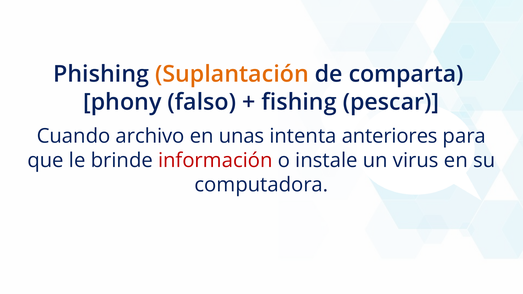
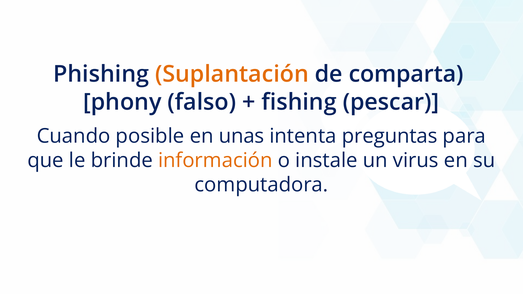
archivo: archivo -> posible (150, 136)
anteriores: anteriores -> preguntas (390, 136)
información colour: red -> orange (215, 161)
